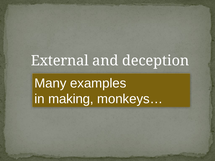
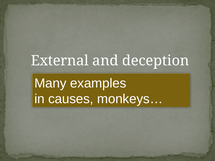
making: making -> causes (71, 99)
